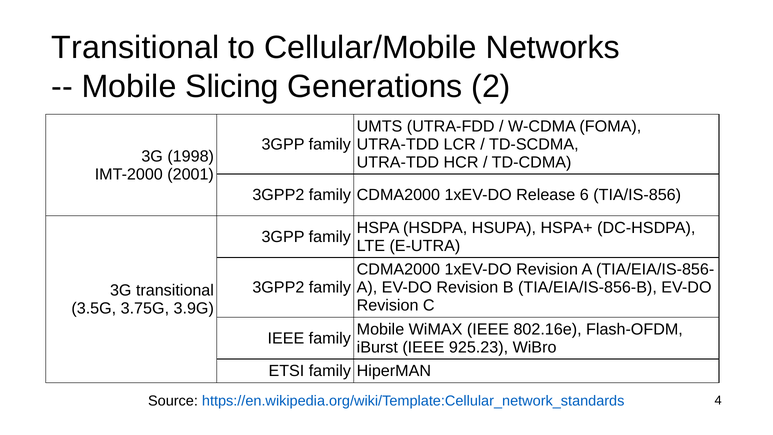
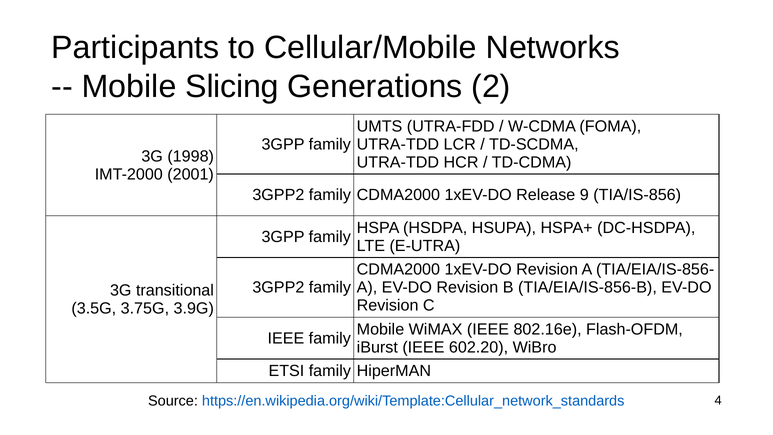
Transitional: Transitional -> Participants (135, 48)
6: 6 -> 9 (584, 195)
925.23: 925.23 -> 602.20 (479, 347)
